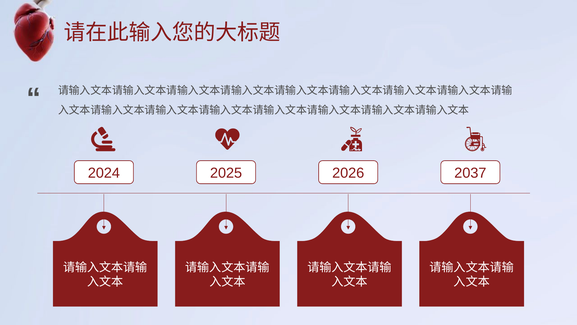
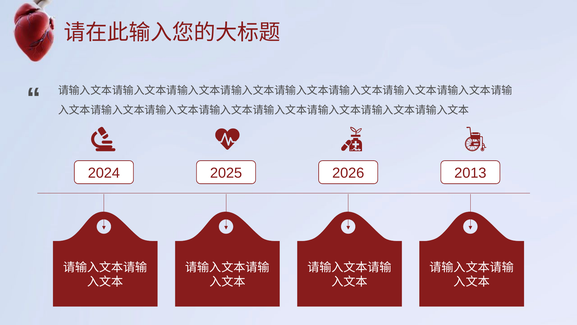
2037: 2037 -> 2013 (470, 173)
